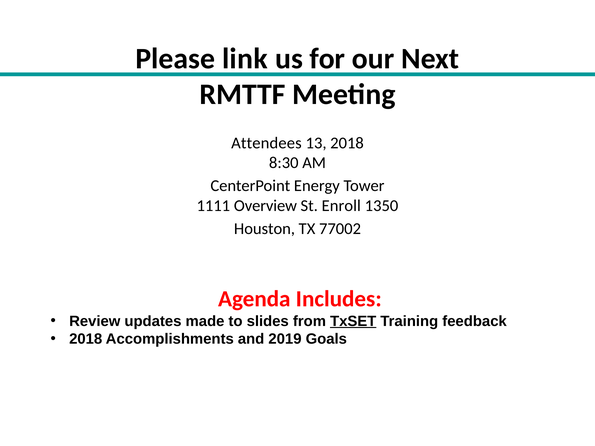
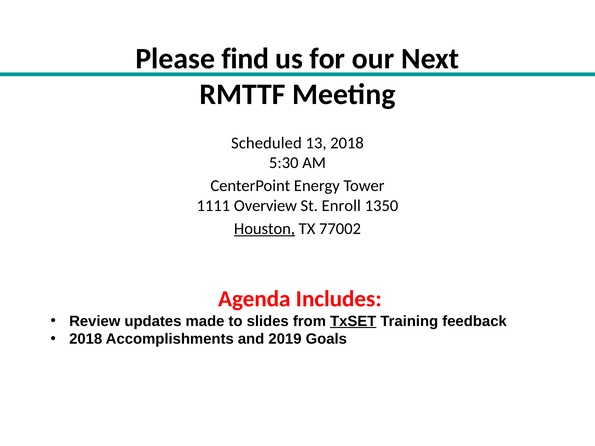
link: link -> find (245, 59)
Attendees: Attendees -> Scheduled (266, 143)
8:30: 8:30 -> 5:30 (284, 163)
Houston underline: none -> present (264, 229)
